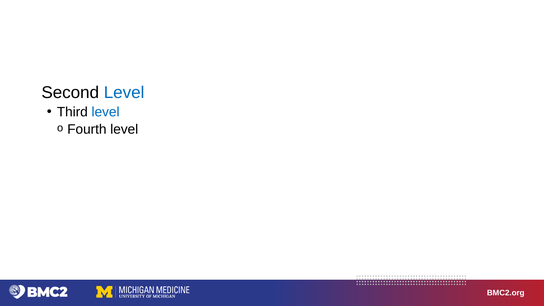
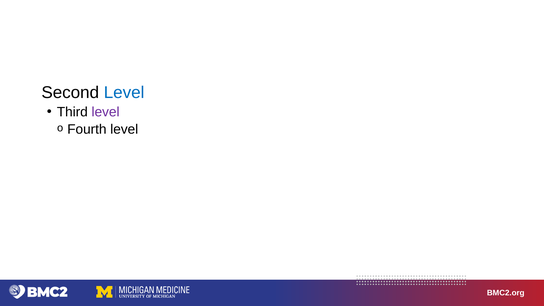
level colour: blue -> purple (106, 112)
